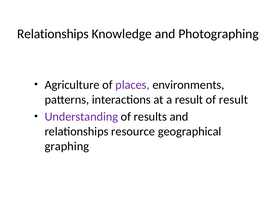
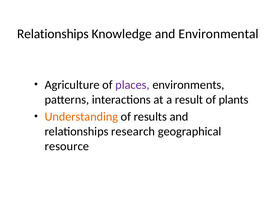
Photographing: Photographing -> Environmental (219, 34)
of result: result -> plants (234, 100)
Understanding colour: purple -> orange (81, 117)
resource: resource -> research (133, 131)
graphing: graphing -> resource (67, 146)
